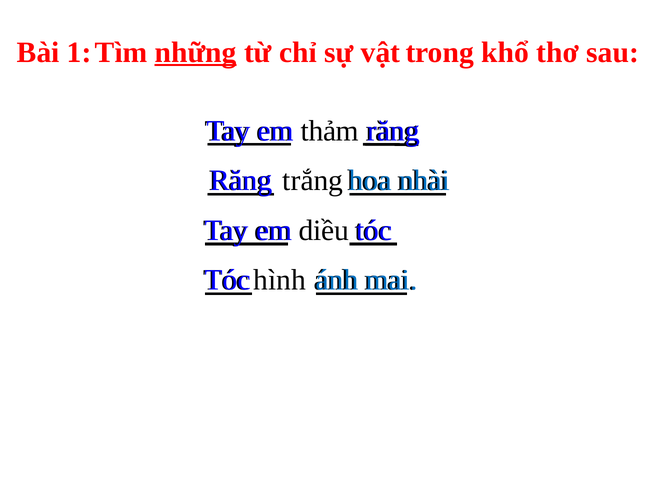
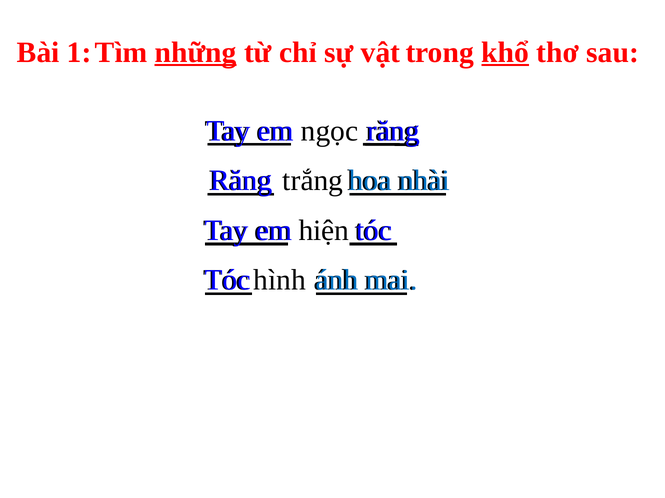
khổ underline: none -> present (505, 53)
thảm: thảm -> ngọc (330, 131)
diều: diều -> hiện (324, 231)
